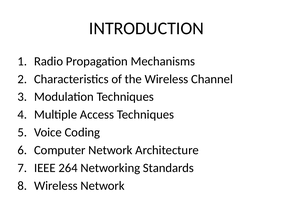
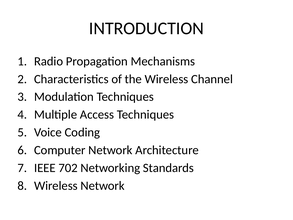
264: 264 -> 702 (68, 168)
